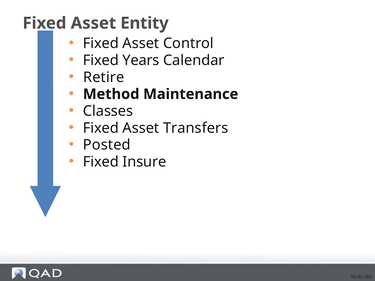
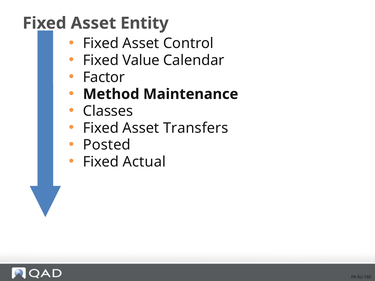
Years: Years -> Value (141, 60)
Retire: Retire -> Factor (104, 77)
Insure: Insure -> Actual (144, 162)
